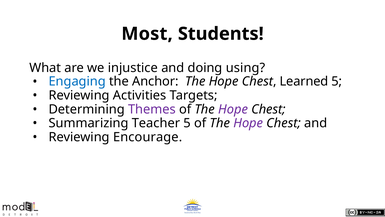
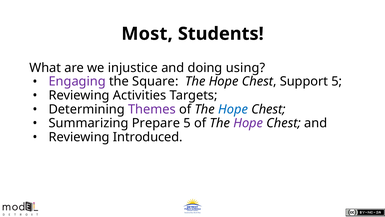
Engaging colour: blue -> purple (77, 81)
Anchor: Anchor -> Square (155, 81)
Learned: Learned -> Support (304, 81)
Hope colour: purple -> blue (233, 109)
Teacher: Teacher -> Prepare (156, 123)
Encourage: Encourage -> Introduced (148, 137)
